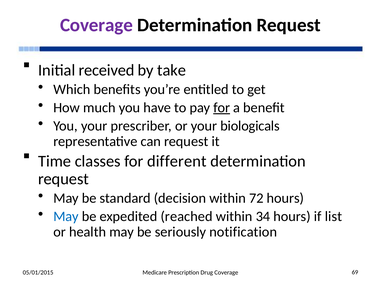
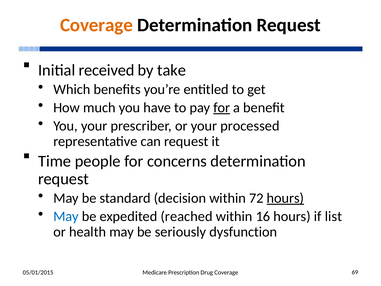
Coverage colour: purple -> orange (96, 25)
biologicals: biologicals -> processed (250, 126)
classes: classes -> people (98, 161)
different: different -> concerns (177, 161)
hours underline: none -> present (285, 198)
34: 34 -> 16 (263, 216)
notification: notification -> dysfunction (243, 232)
